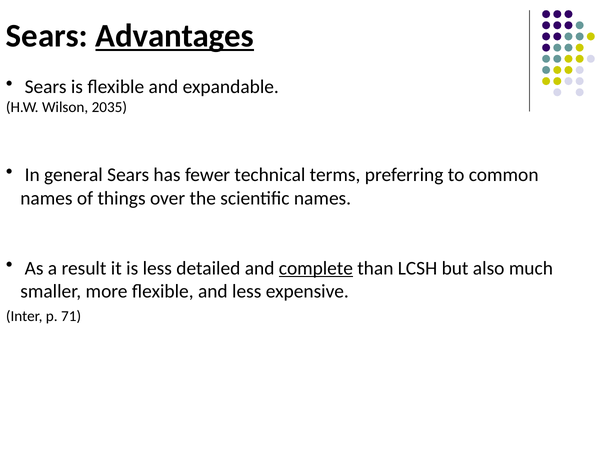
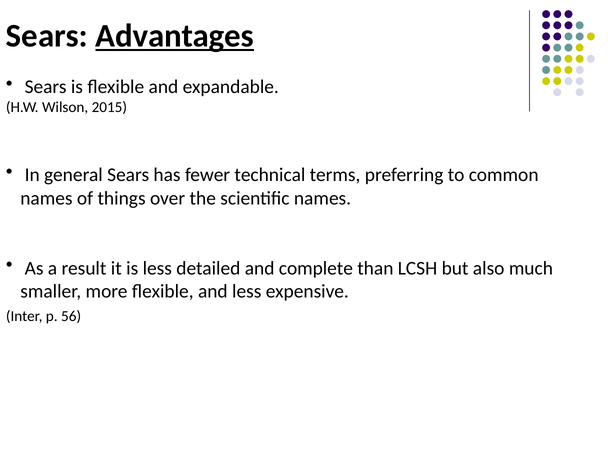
2035: 2035 -> 2015 (109, 107)
complete underline: present -> none (316, 268)
71: 71 -> 56 (71, 316)
